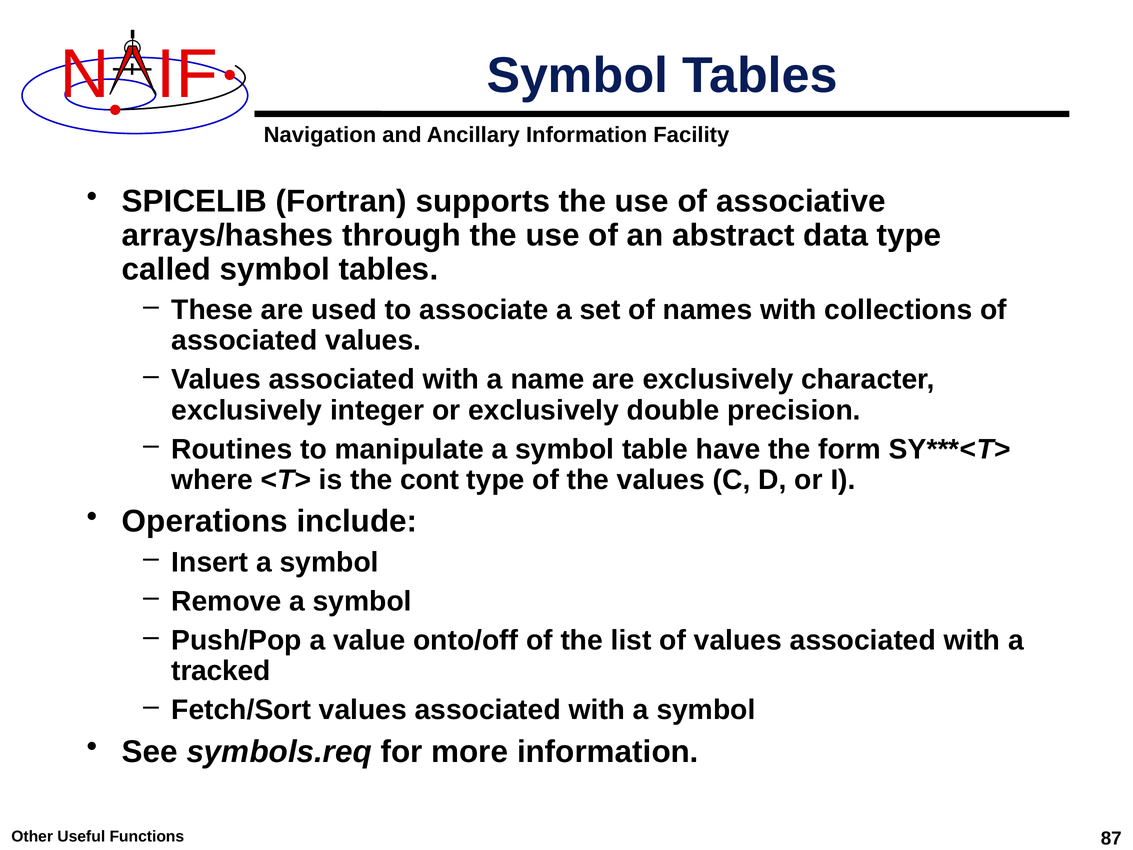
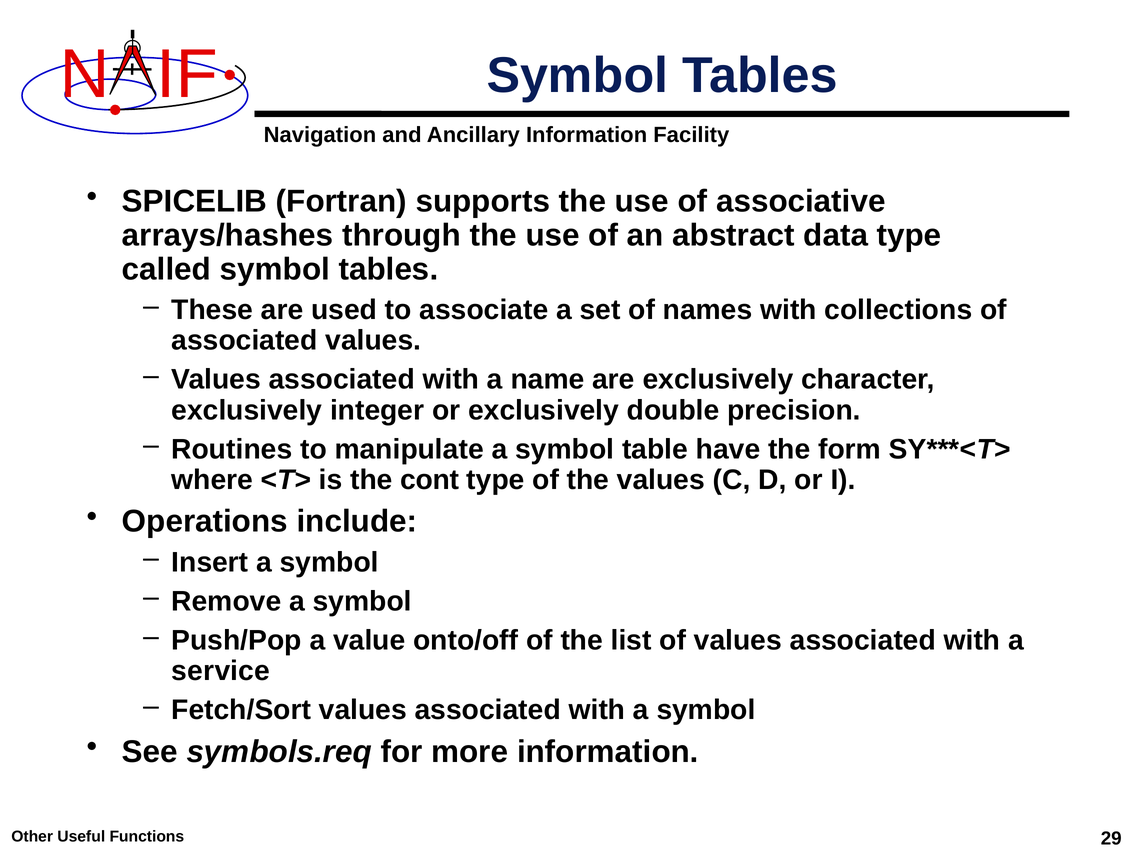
tracked: tracked -> service (221, 671)
87: 87 -> 29 (1111, 839)
